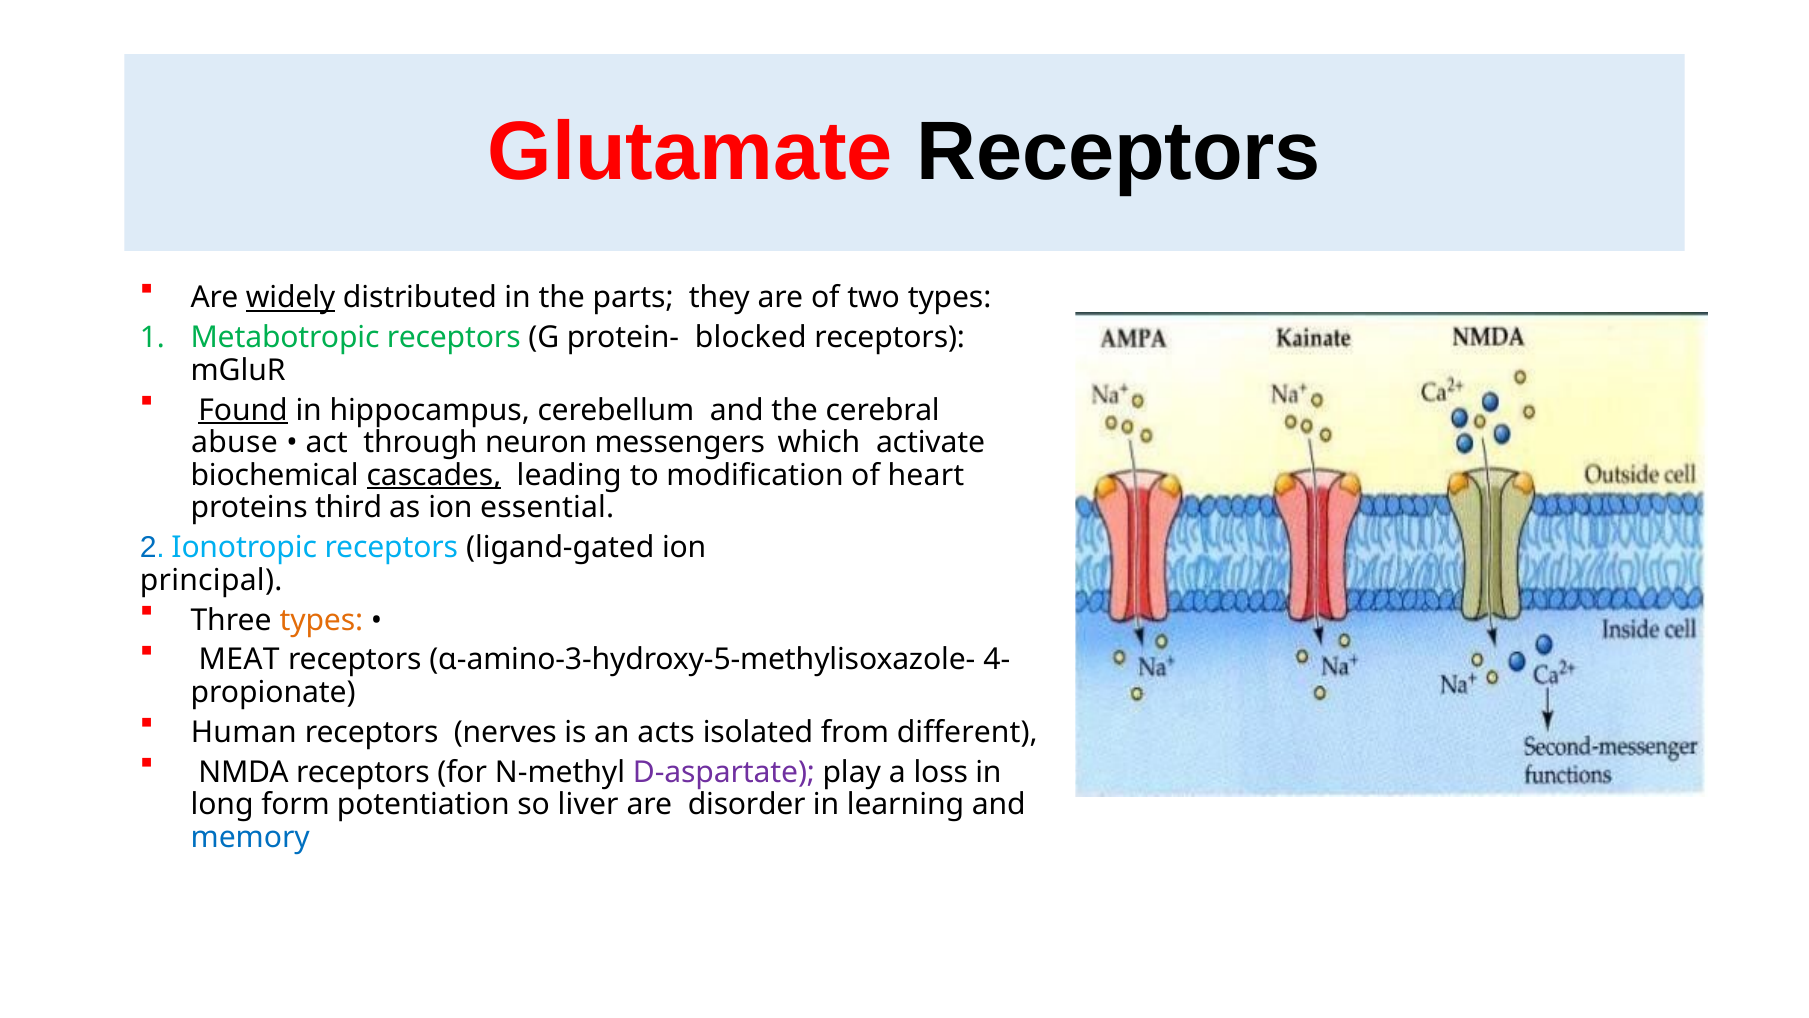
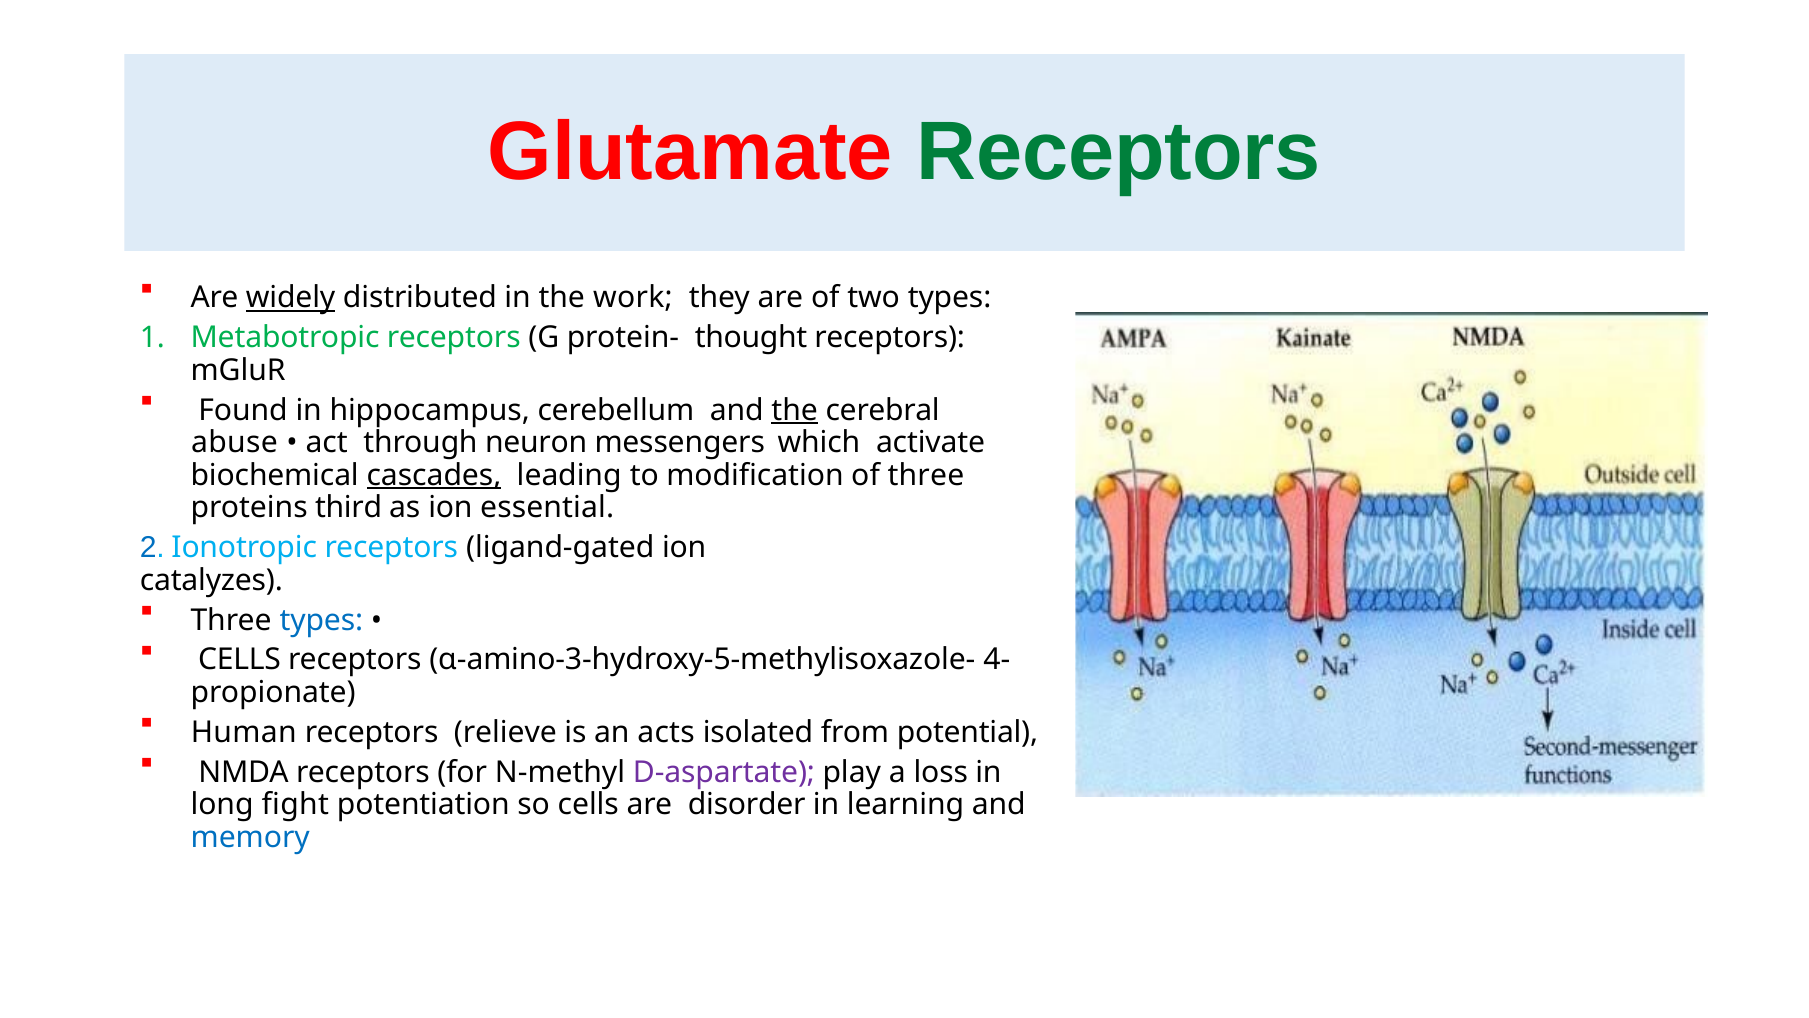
Receptors colour: black -> green (1119, 152)
parts: parts -> work (633, 298)
blocked: blocked -> thought (751, 338)
Found underline: present -> none (243, 410)
the underline: none -> present (795, 410)
of heart: heart -> three (926, 475)
principal: principal -> catalyzes (211, 580)
types colour: orange -> blue (321, 620)
MEAT: MEAT -> CELLS (240, 660)
nerves: nerves -> relieve (505, 732)
different: different -> potential (967, 732)
form: form -> fight (295, 804)
so liver: liver -> cells (588, 804)
